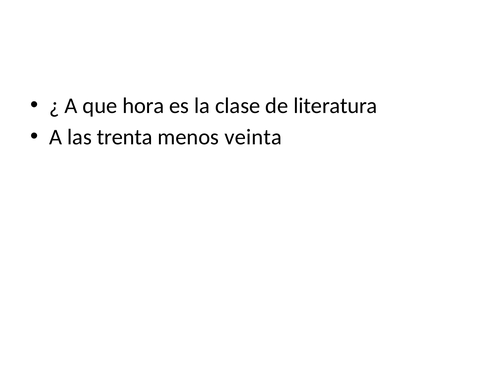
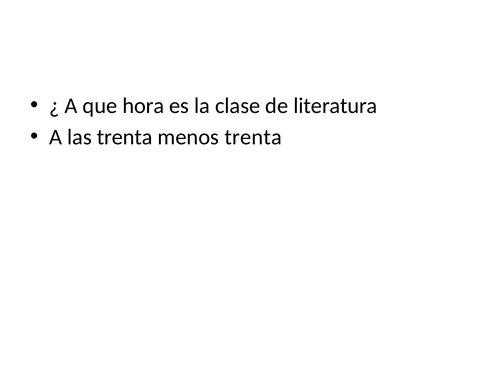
menos veinta: veinta -> trenta (253, 137)
